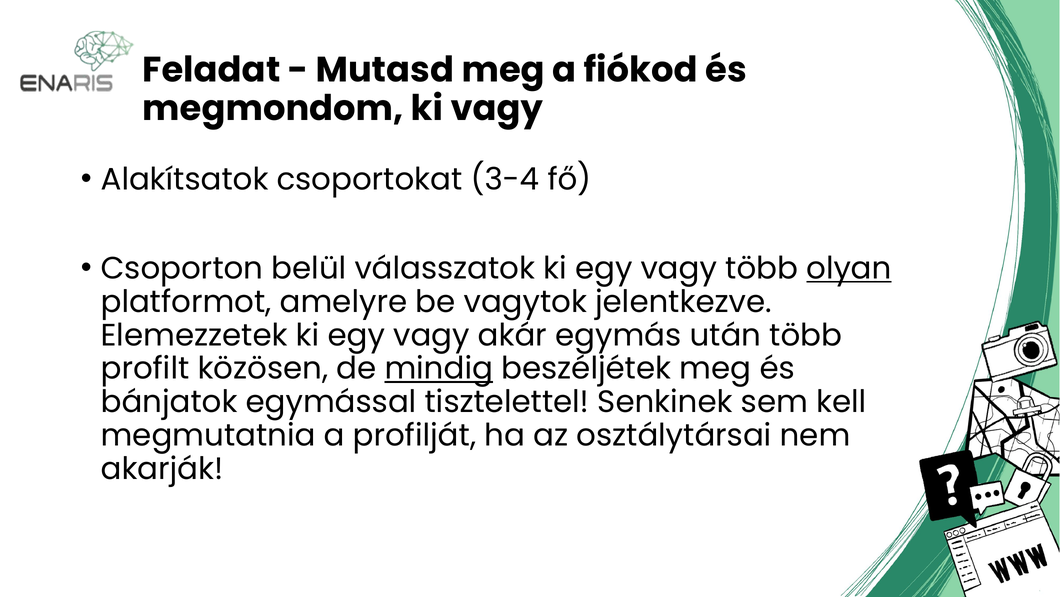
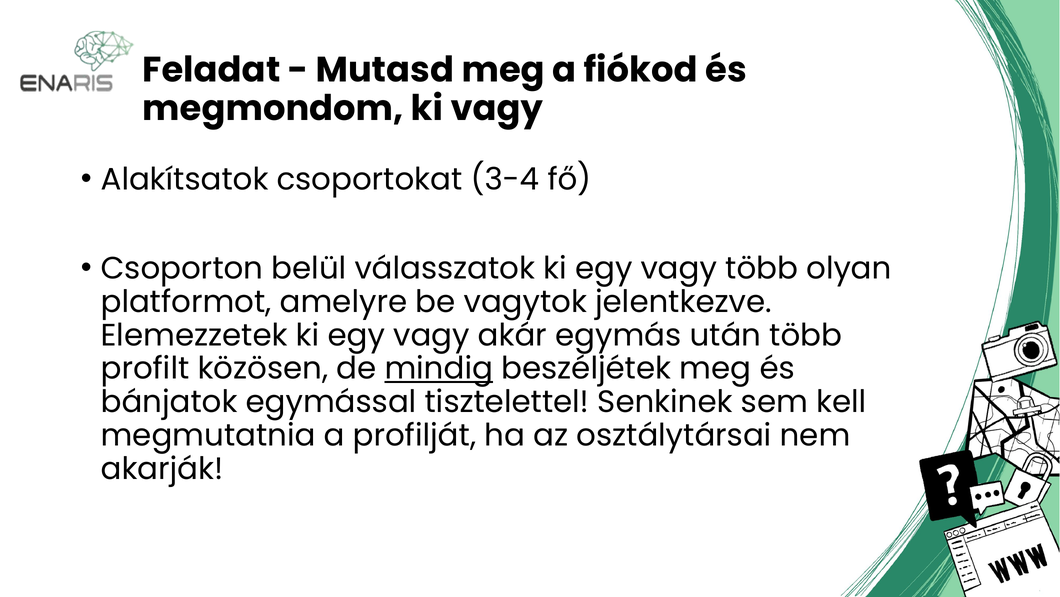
olyan underline: present -> none (849, 268)
